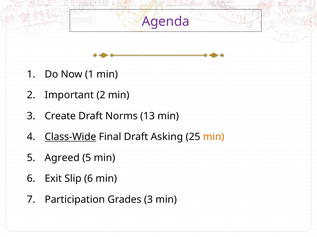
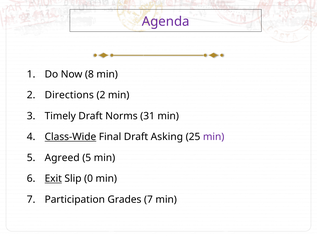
Now 1: 1 -> 8 (89, 74)
Important: Important -> Directions (69, 95)
Create: Create -> Timely (60, 116)
13: 13 -> 31 (148, 116)
min colour: orange -> purple (214, 137)
Exit underline: none -> present (53, 179)
Slip 6: 6 -> 0 (89, 179)
Grades 3: 3 -> 7 (148, 200)
